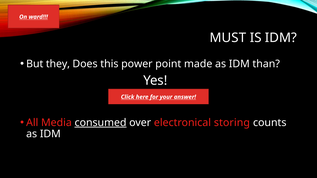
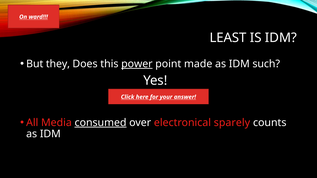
MUST: MUST -> LEAST (228, 38)
power underline: none -> present (137, 64)
than: than -> such (266, 64)
storing: storing -> sparely (232, 123)
